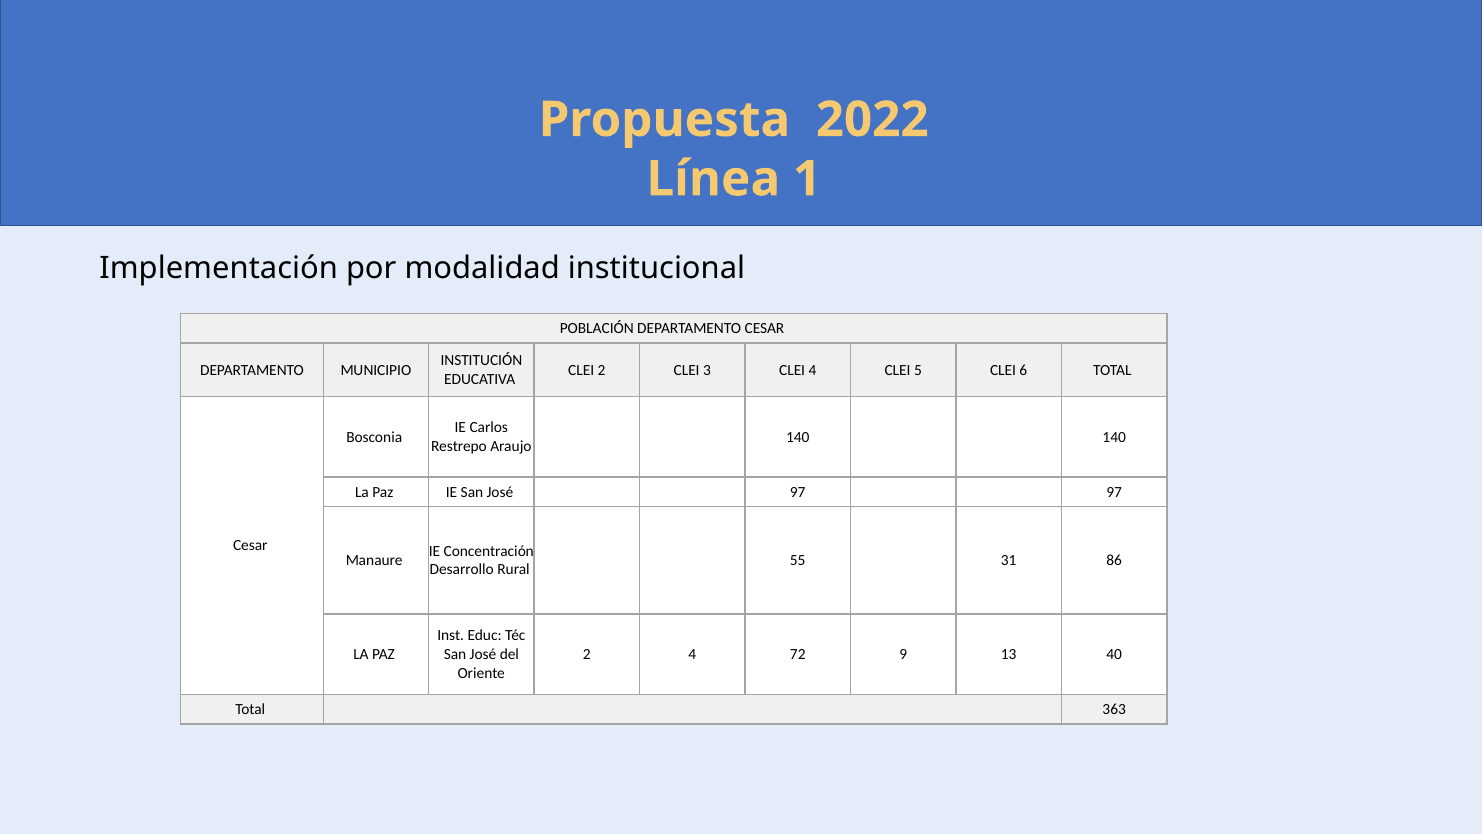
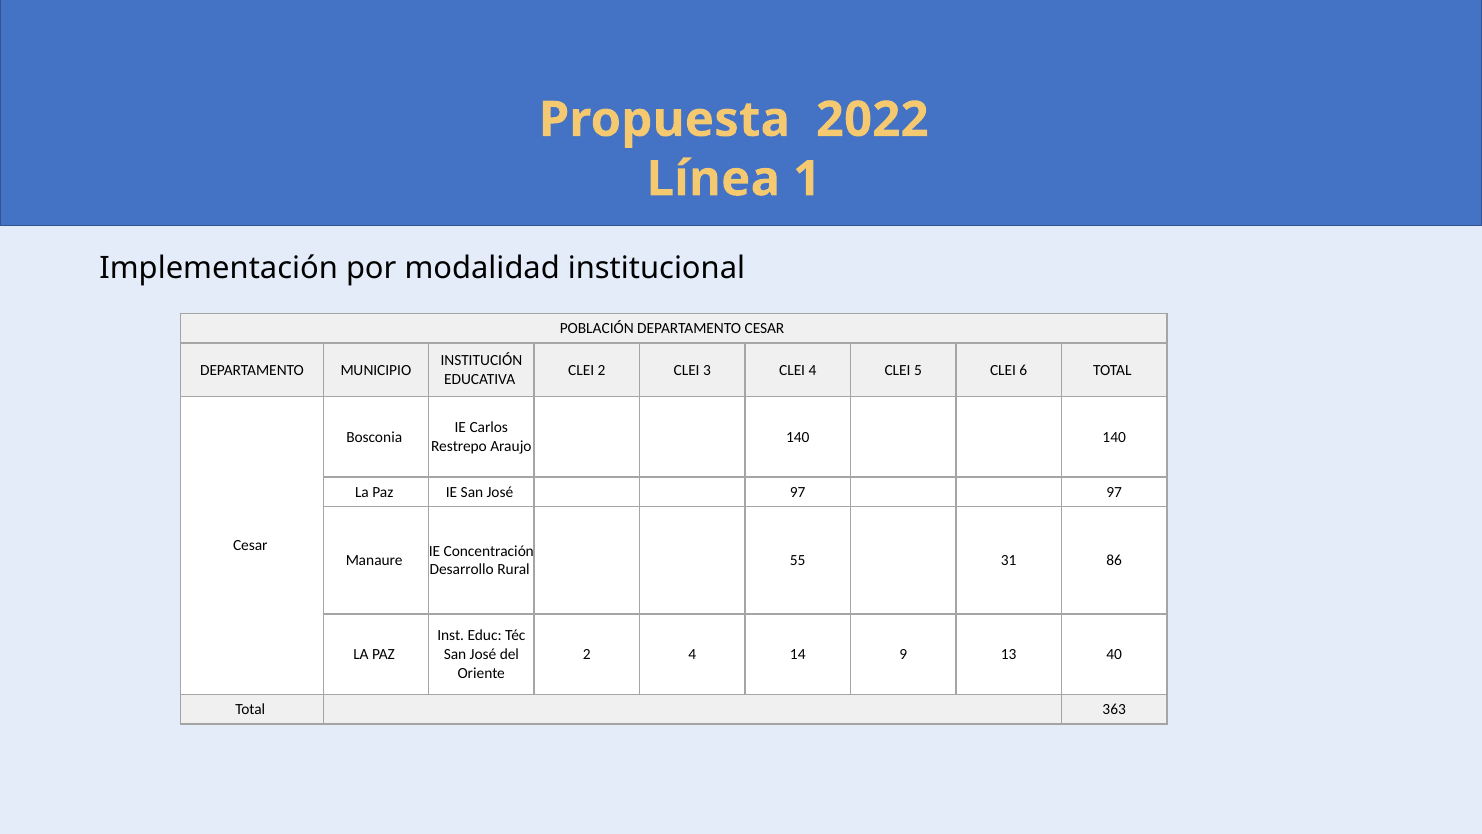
72: 72 -> 14 (798, 654)
